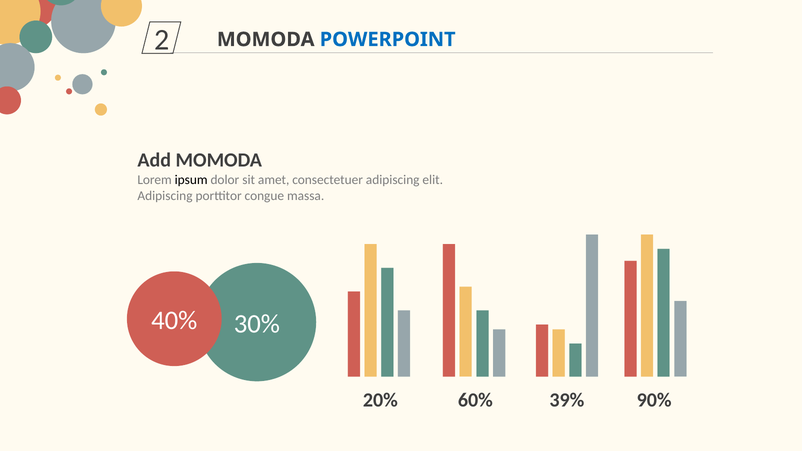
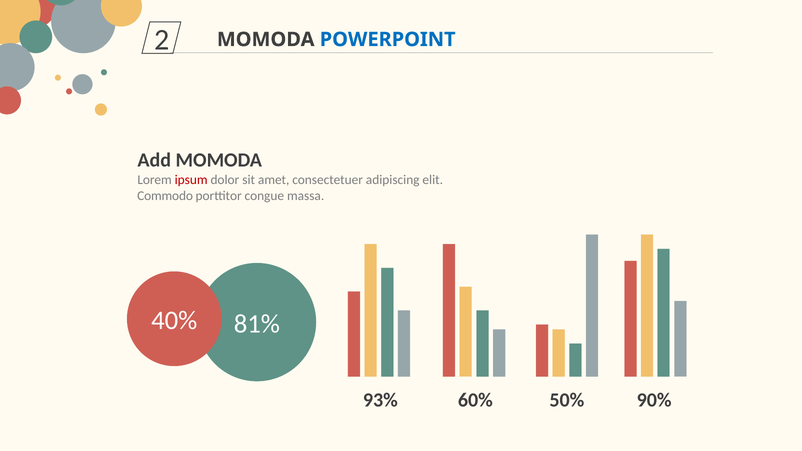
ipsum colour: black -> red (191, 180)
Adipiscing: Adipiscing -> Commodo (165, 196)
30%: 30% -> 81% (257, 324)
20%: 20% -> 93% (380, 400)
39%: 39% -> 50% (567, 400)
